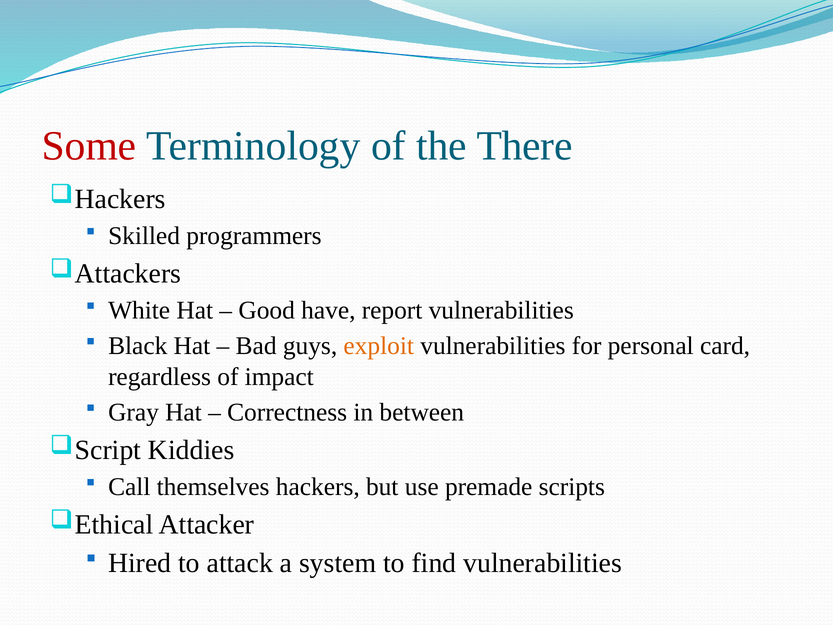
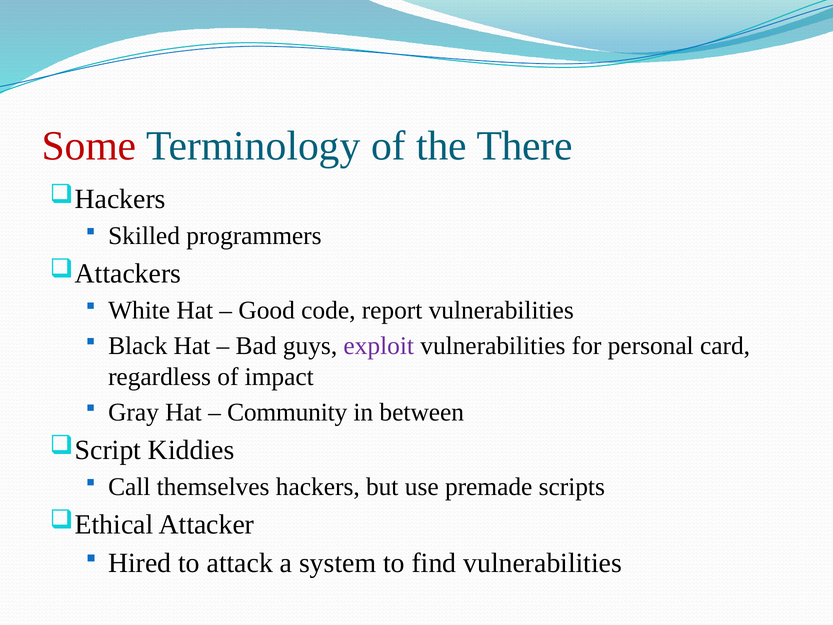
have: have -> code (328, 310)
exploit colour: orange -> purple (379, 346)
Correctness: Correctness -> Community (287, 412)
